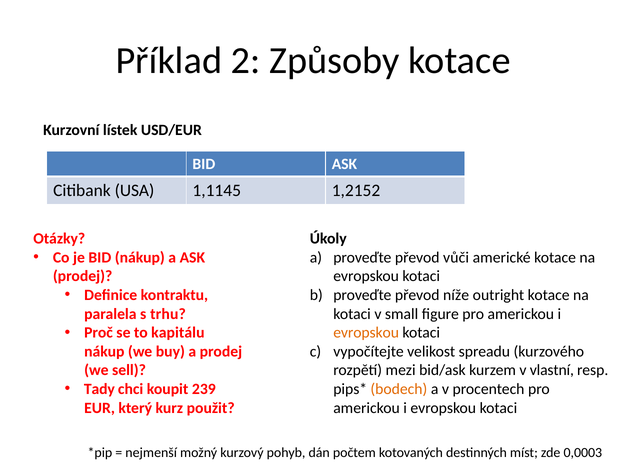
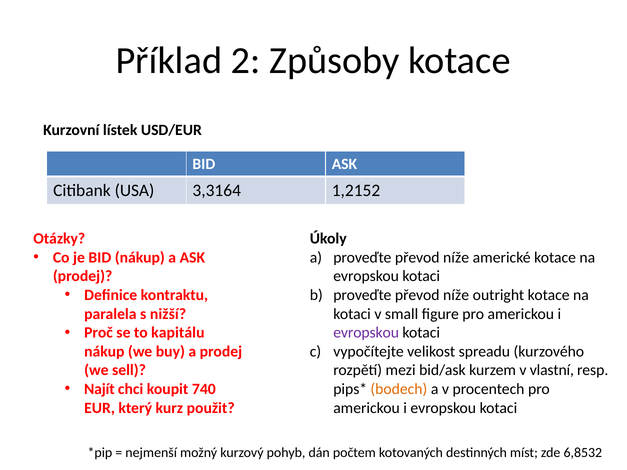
1,1145: 1,1145 -> 3,3164 (217, 191)
a proveďte převod vůči: vůči -> níže (456, 258)
trhu: trhu -> nižší (168, 314)
evropskou colour: orange -> purple (366, 333)
Tady: Tady -> Najít (99, 389)
239: 239 -> 740 (204, 389)
0,0003: 0,0003 -> 6,8532 (583, 453)
